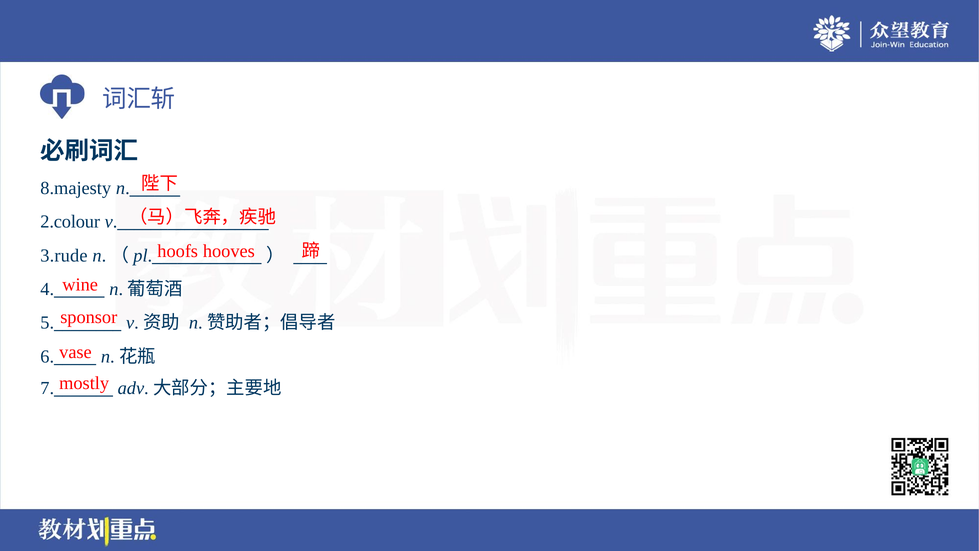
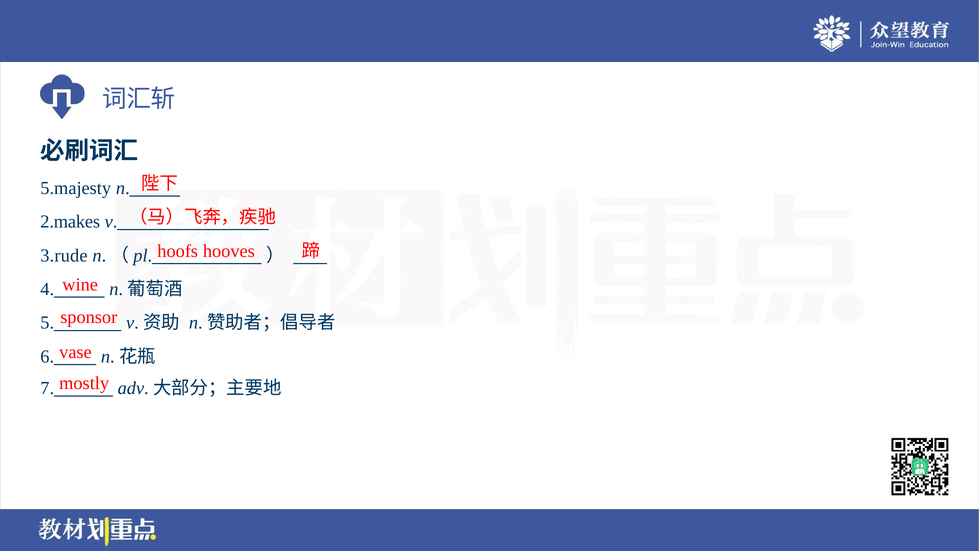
8.majesty: 8.majesty -> 5.majesty (76, 188)
2.colour: 2.colour -> 2.makes (70, 222)
